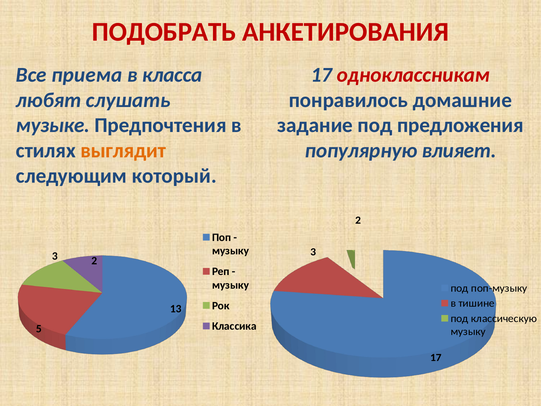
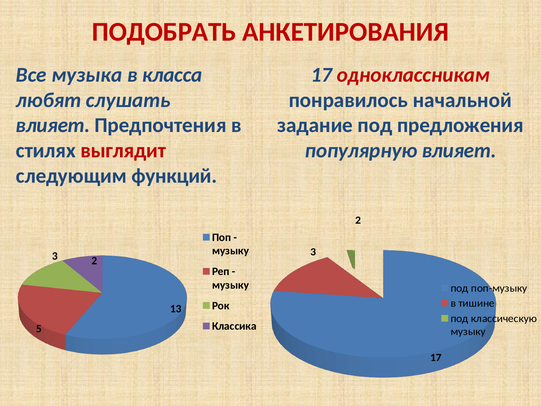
приема: приема -> музыка (87, 75)
домашние: домашние -> начальной (462, 100)
музыке: музыке -> влияет (53, 125)
выглядит colour: orange -> red (123, 151)
который: который -> функций (174, 176)
